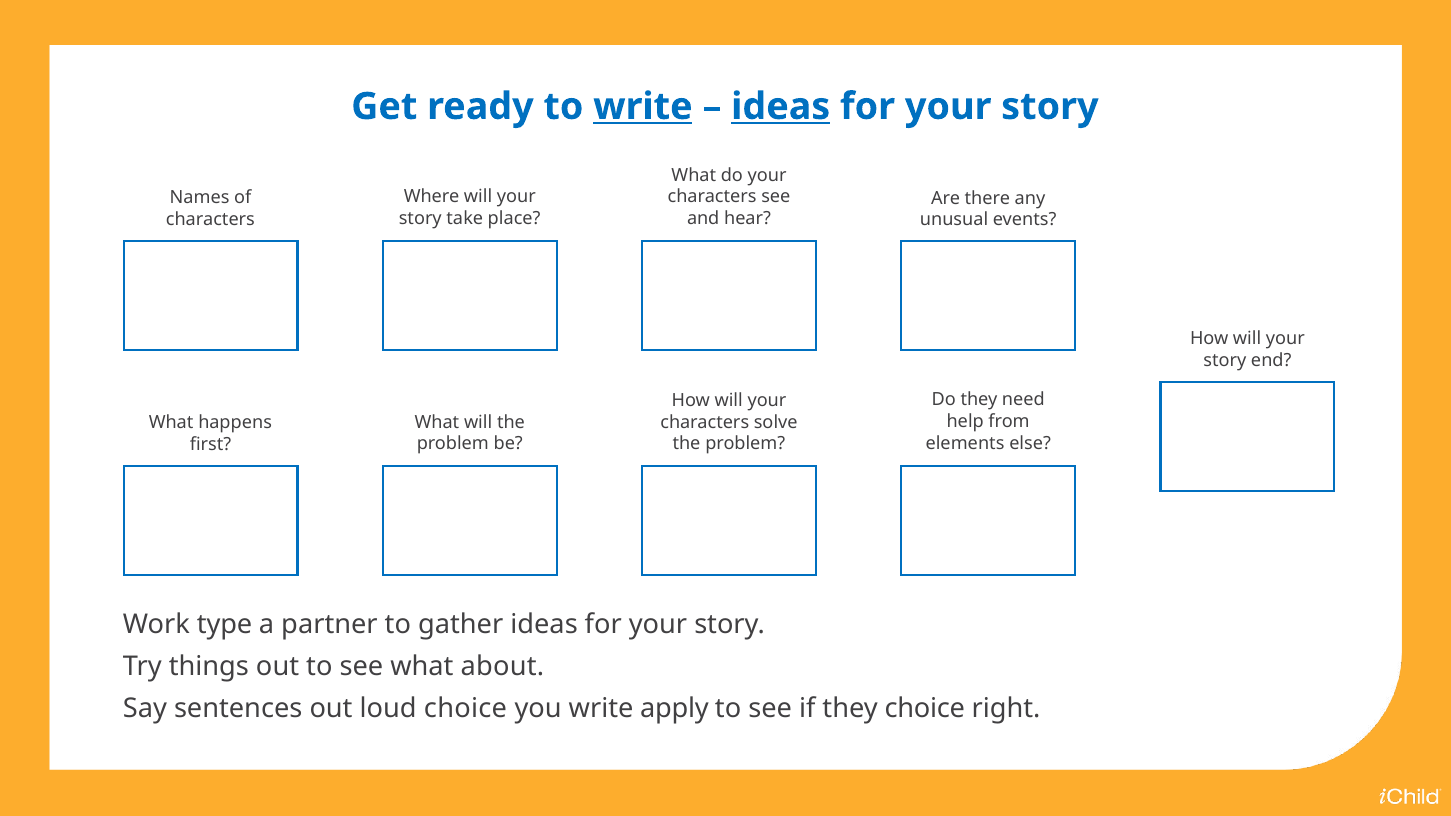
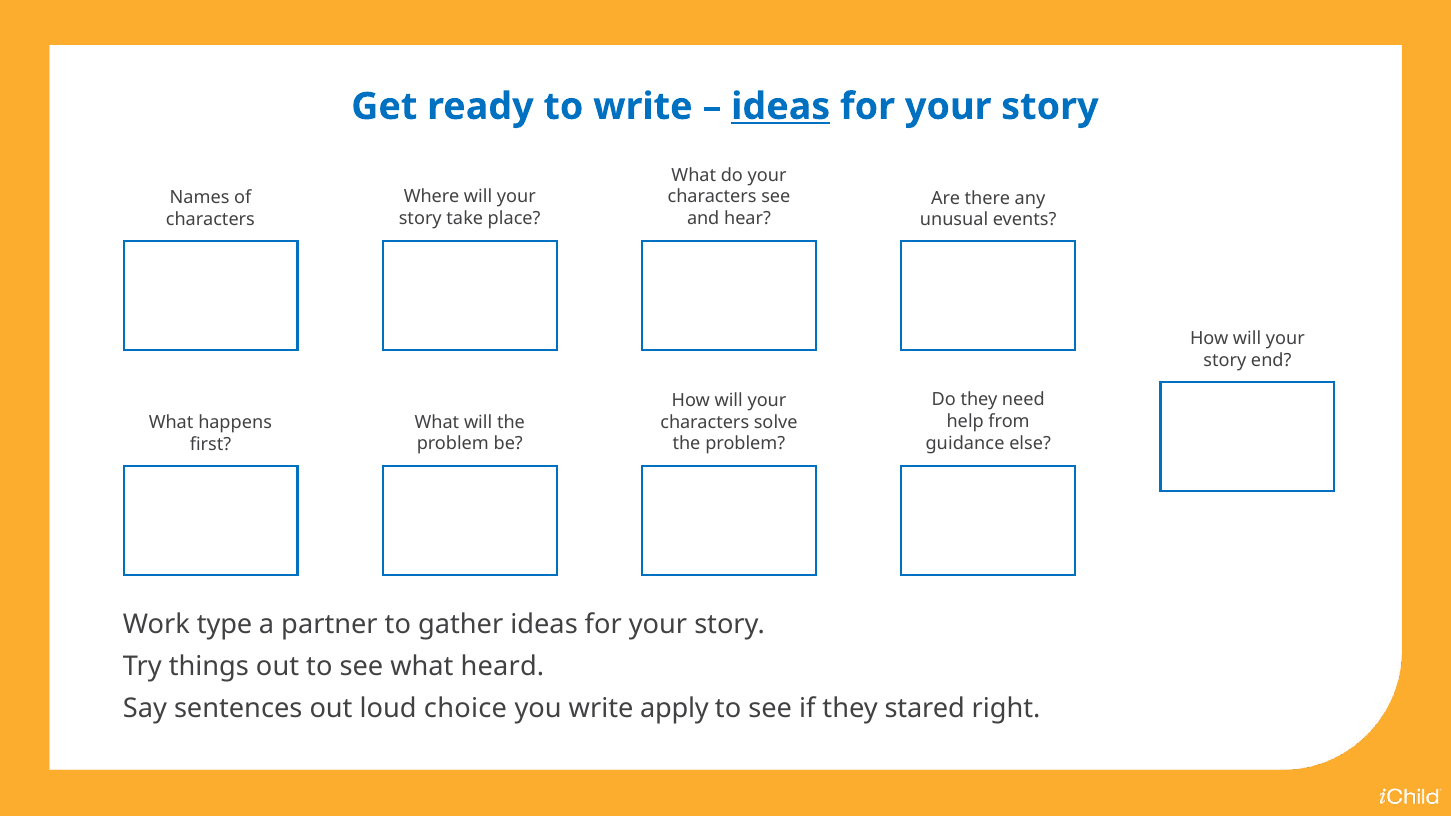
write underline: present -> none (643, 107)
elements: elements -> guidance (965, 443)
about: about -> heard (502, 667)
they choice: choice -> stared (925, 708)
